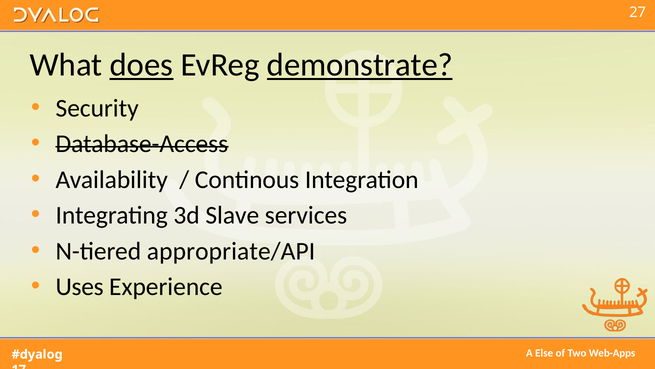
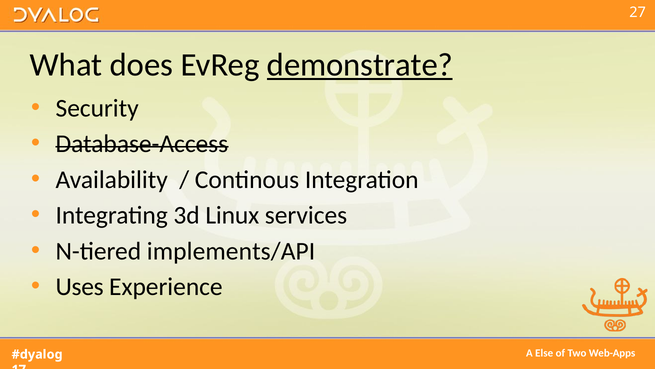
does underline: present -> none (141, 65)
Slave: Slave -> Linux (232, 215)
appropriate/API: appropriate/API -> implements/API (231, 251)
